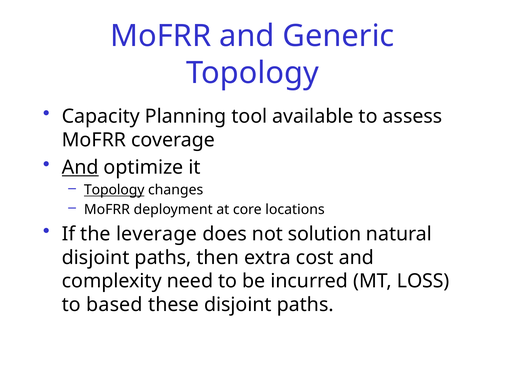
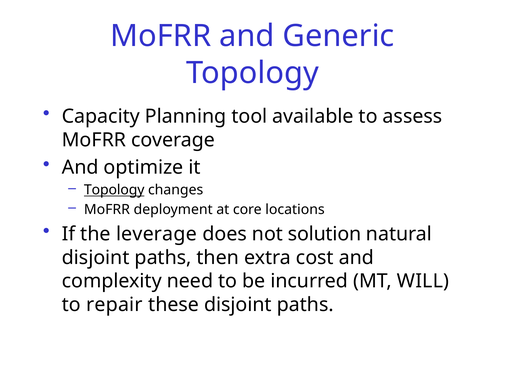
And underline: present -> none (80, 168)
LOSS: LOSS -> WILL (423, 282)
based: based -> repair (114, 305)
